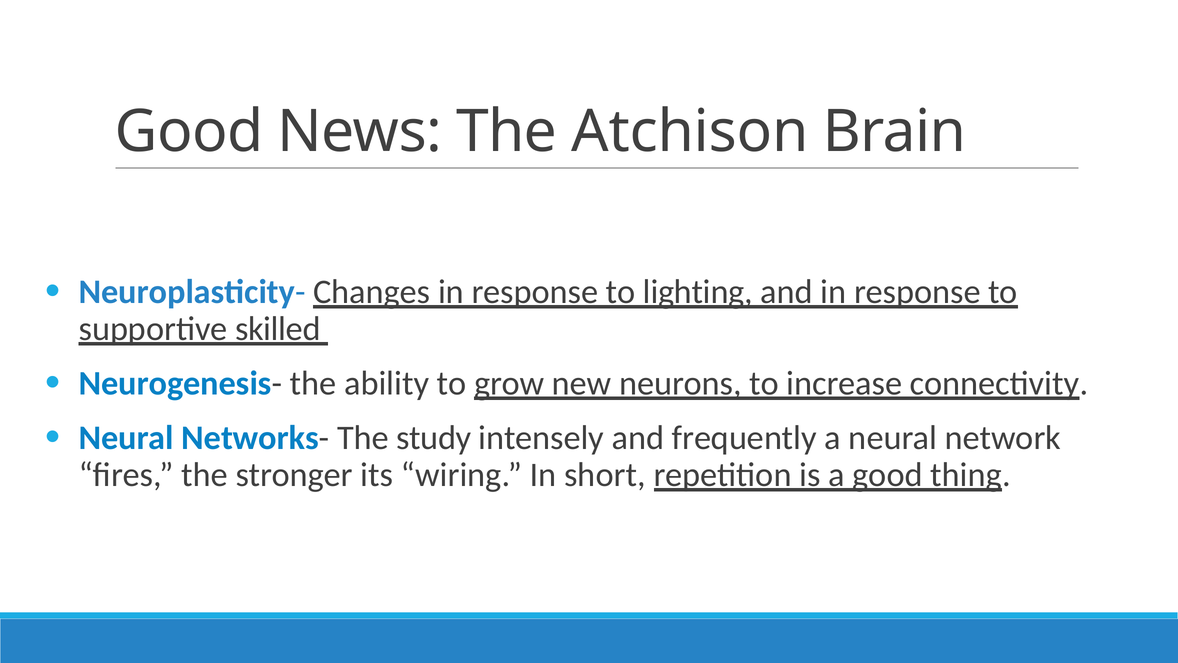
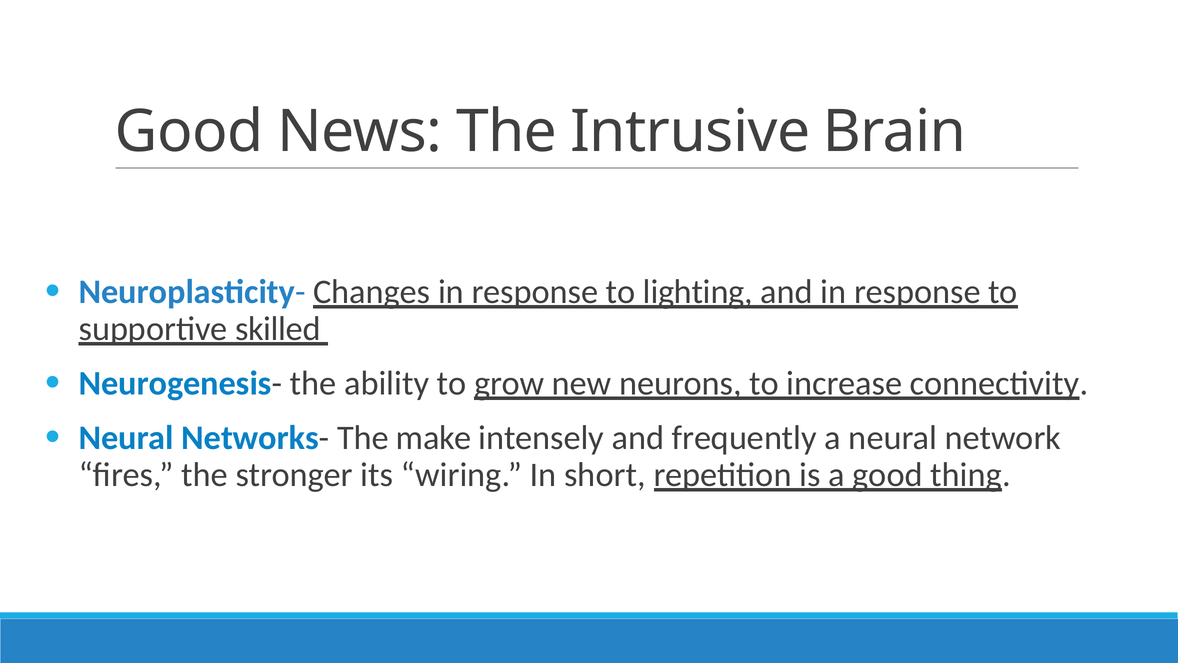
Atchison: Atchison -> Intrusive (690, 132)
study: study -> make (434, 437)
